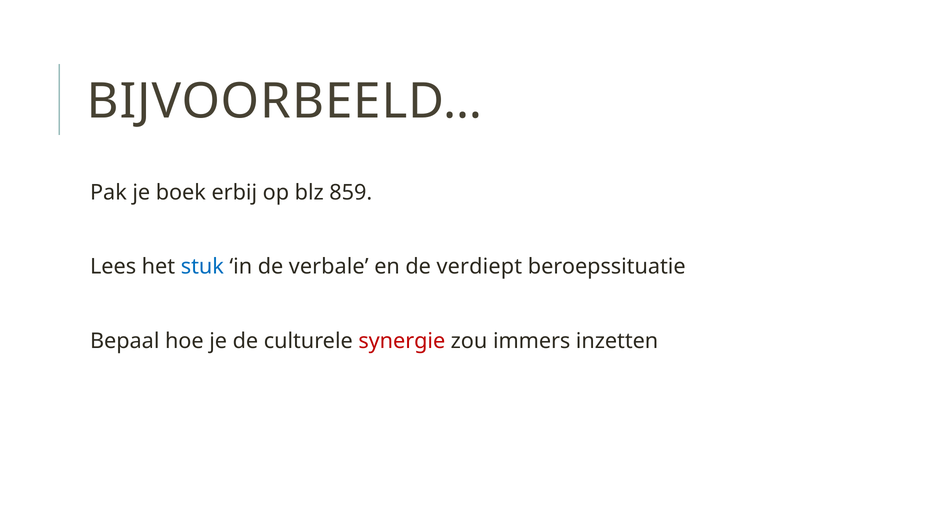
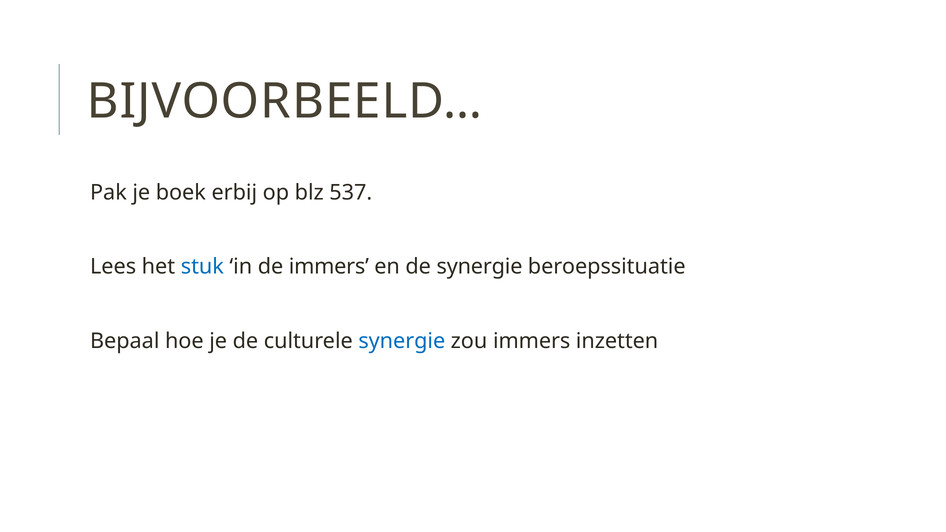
859: 859 -> 537 (351, 192)
de verbale: verbale -> immers (329, 267)
de verdiept: verdiept -> synergie (480, 267)
synergie colour: red -> blue (402, 341)
